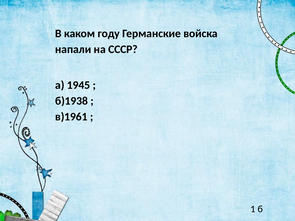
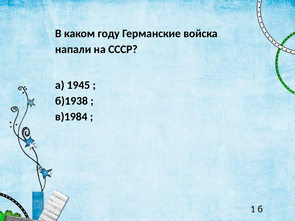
в)1961: в)1961 -> в)1984 (71, 117)
